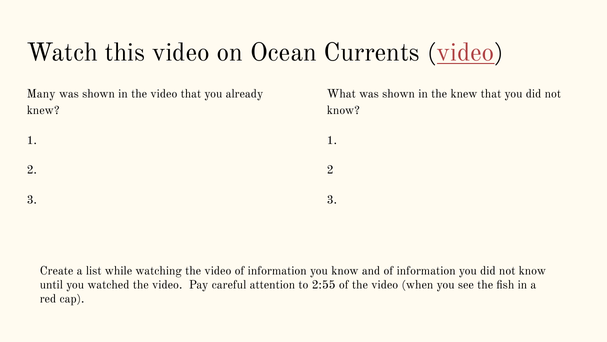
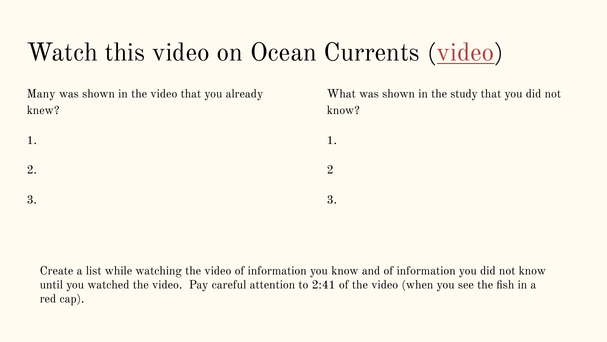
the knew: knew -> study (464, 94)
2:55: 2:55 -> 2:41 (324, 284)
